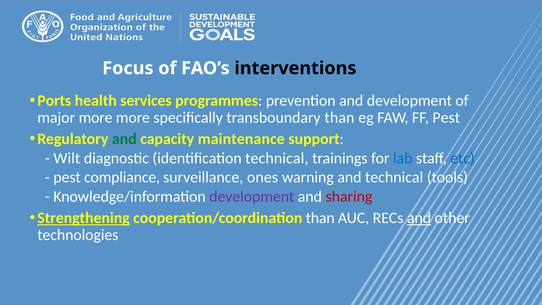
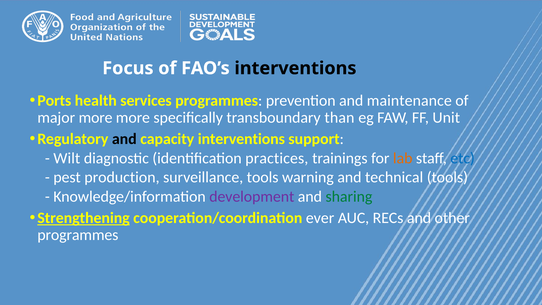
and development: development -> maintenance (409, 101)
FF Pest: Pest -> Unit (446, 118)
and colour: green -> black (124, 139)
capacity maintenance: maintenance -> interventions (241, 139)
identification technical: technical -> practices (277, 158)
lab colour: blue -> orange (403, 158)
compliance: compliance -> production (122, 177)
surveillance ones: ones -> tools (263, 177)
sharing colour: red -> green (349, 197)
cooperation/coordination than: than -> ever (320, 218)
and underline: present -> none (419, 218)
technologies: technologies -> programmes (78, 235)
